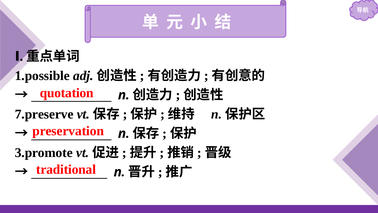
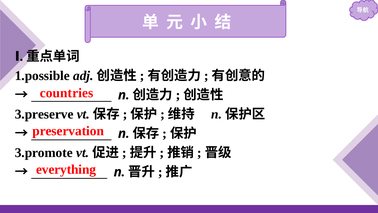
quotation: quotation -> countries (67, 93)
7.preserve: 7.preserve -> 3.preserve (44, 114)
traditional: traditional -> everything (66, 169)
